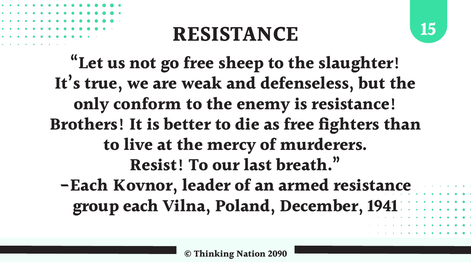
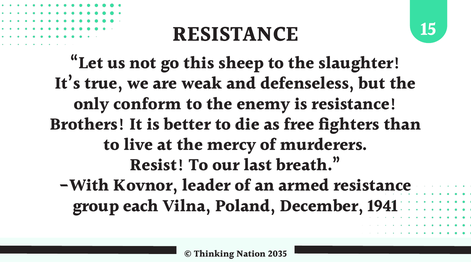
go free: free -> this (199, 64)
Each: Each -> With (84, 186)
2090: 2090 -> 2035 (277, 254)
